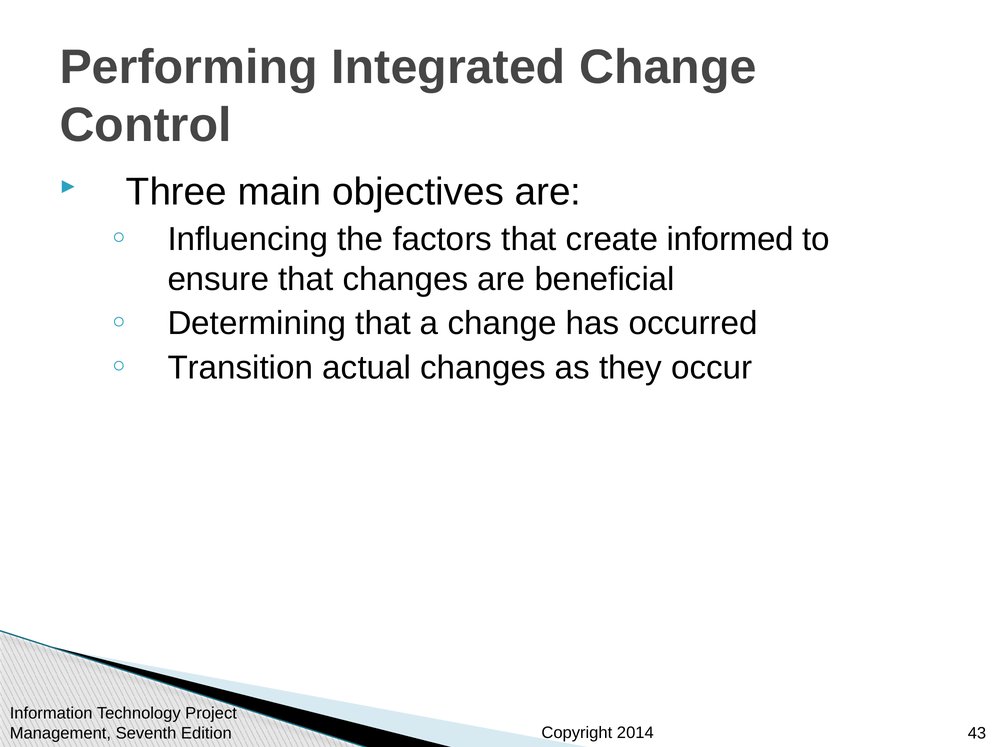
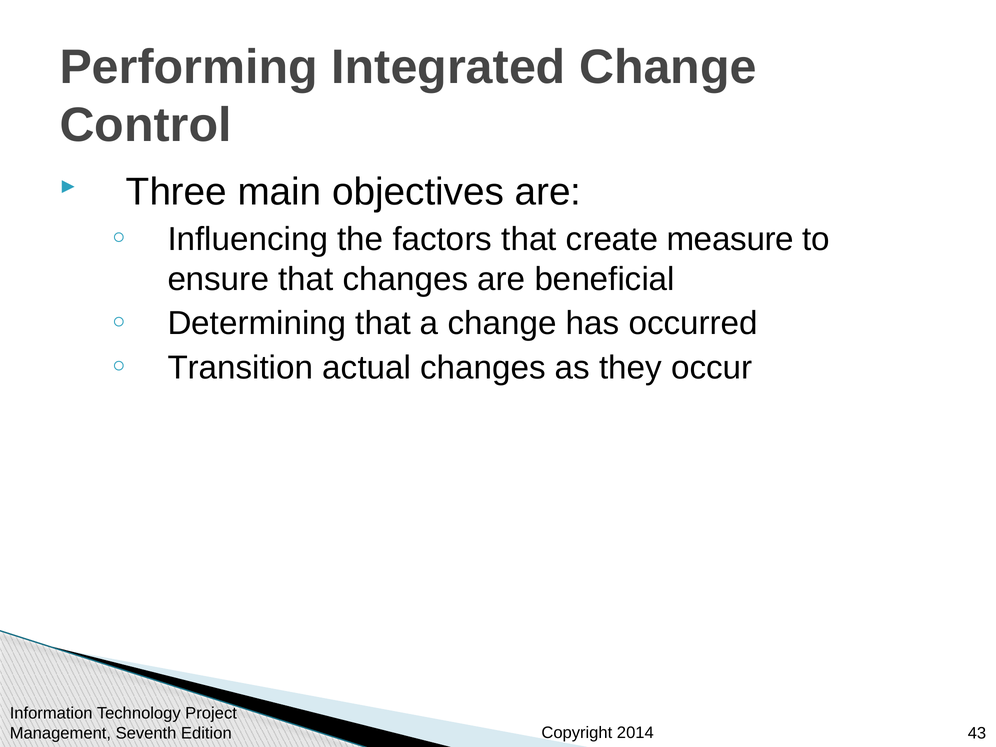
informed: informed -> measure (730, 239)
